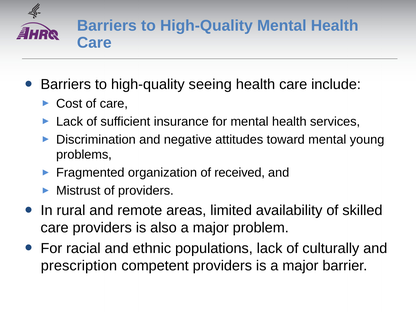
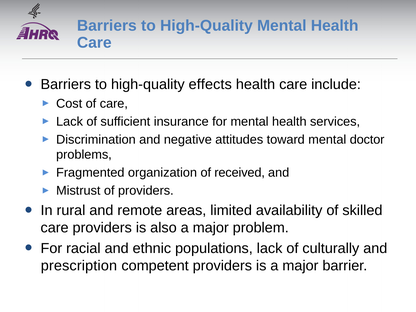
seeing: seeing -> effects (210, 85)
young: young -> doctor (367, 140)
